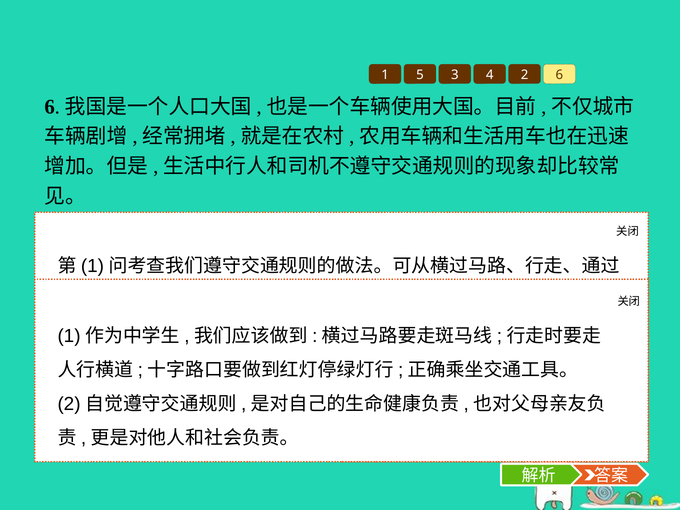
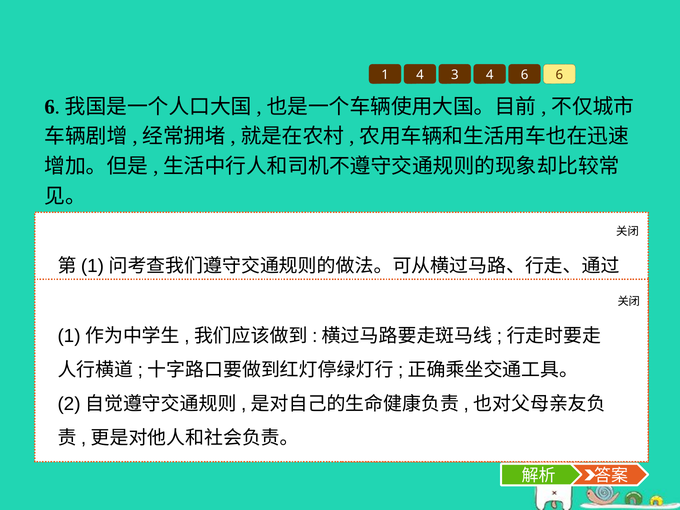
1 5: 5 -> 4 (420, 75)
4 2: 2 -> 6 (525, 75)
